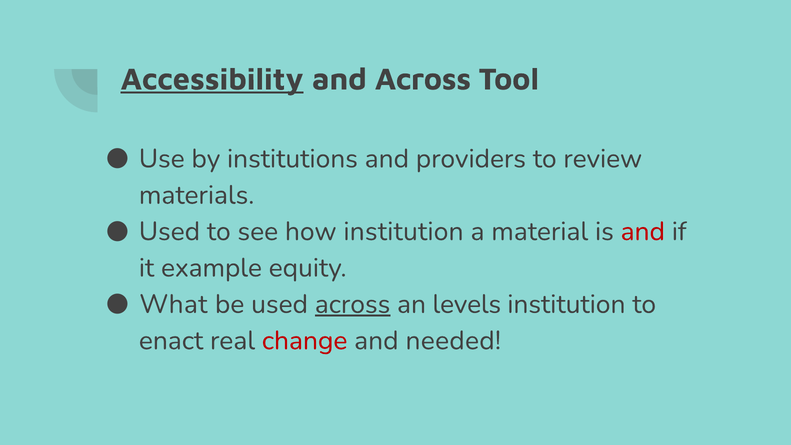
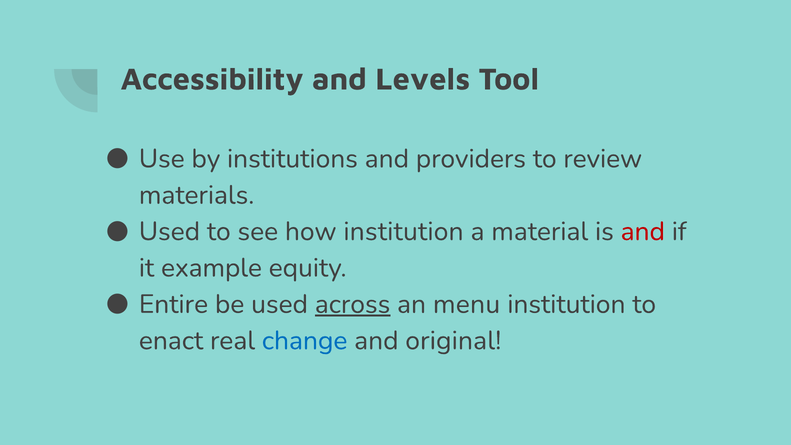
Accessibility underline: present -> none (212, 79)
and Across: Across -> Levels (423, 79)
What: What -> Entire (173, 304)
levels: levels -> menu (467, 304)
change colour: red -> blue (305, 340)
needed: needed -> original (453, 340)
